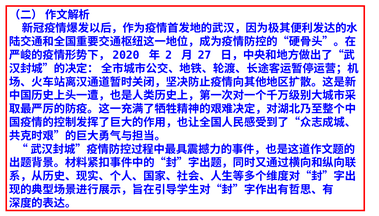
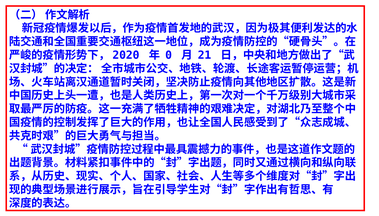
2: 2 -> 0 (169, 55)
27: 27 -> 21 (205, 55)
